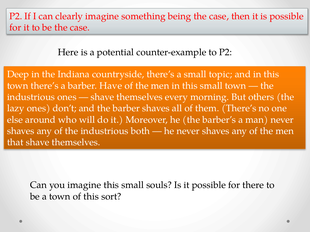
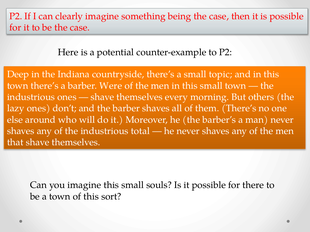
Have: Have -> Were (111, 86)
both: both -> total (140, 131)
